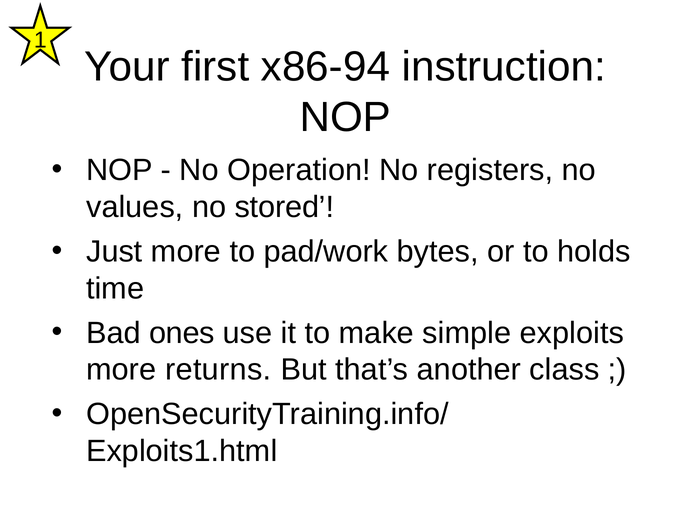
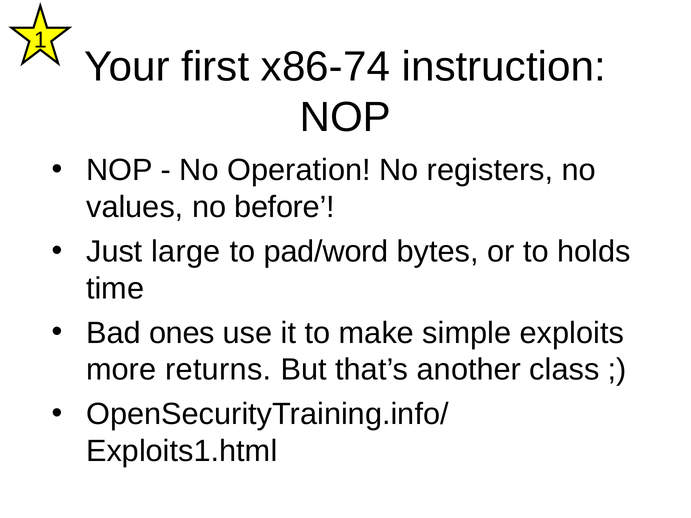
x86-94: x86-94 -> x86-74 (325, 67)
stored: stored -> before (284, 207)
Just more: more -> large (186, 252)
pad/work: pad/work -> pad/word (326, 252)
